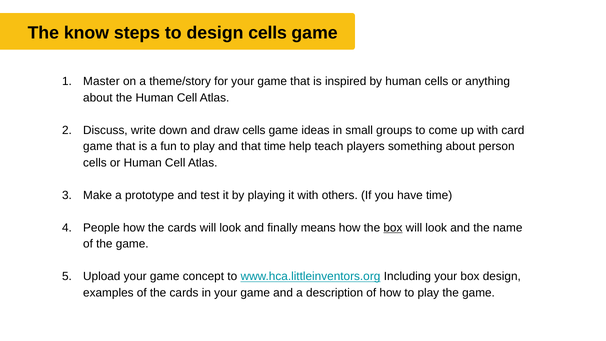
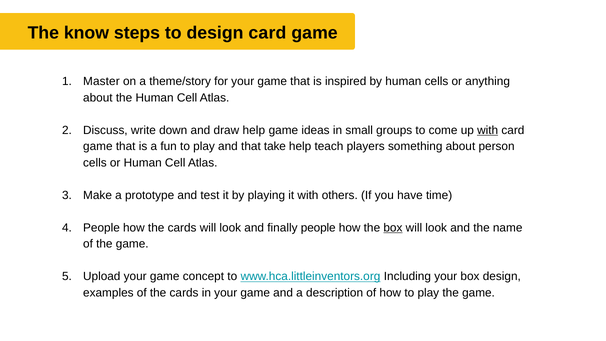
design cells: cells -> card (267, 33)
draw cells: cells -> help (254, 130)
with underline: none -> present (488, 130)
that time: time -> take (275, 146)
finally means: means -> people (318, 228)
